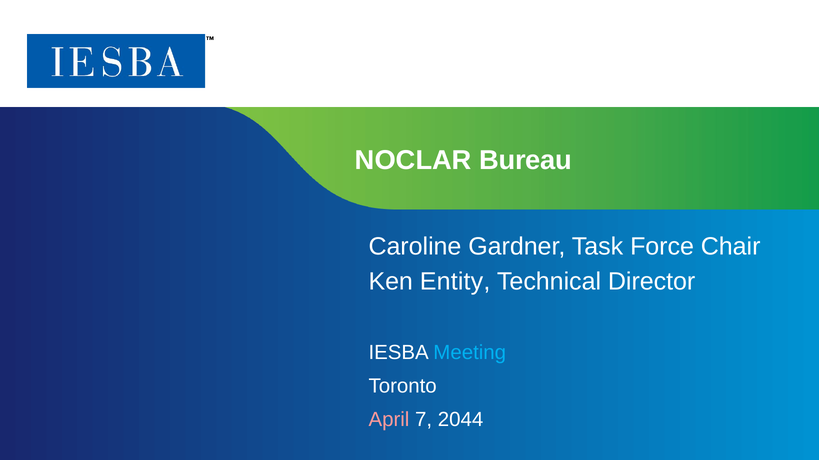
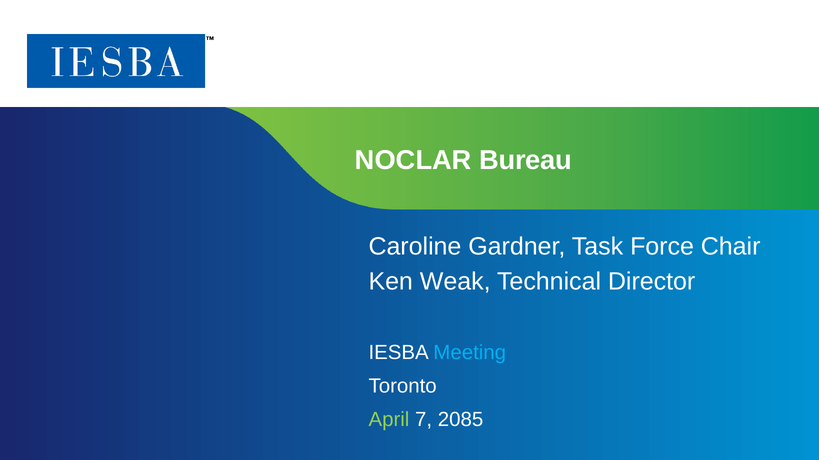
Entity: Entity -> Weak (455, 282)
April colour: pink -> light green (389, 420)
2044: 2044 -> 2085 (461, 420)
